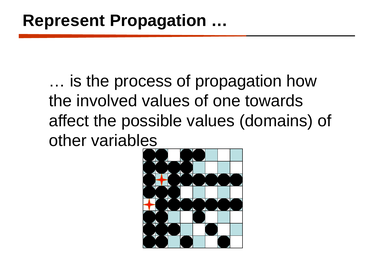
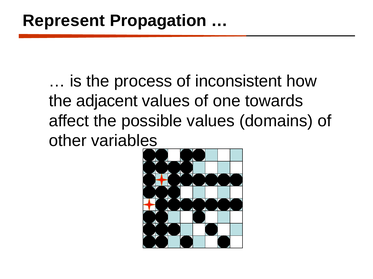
of propagation: propagation -> inconsistent (238, 81)
involved: involved -> adjacent (107, 101)
